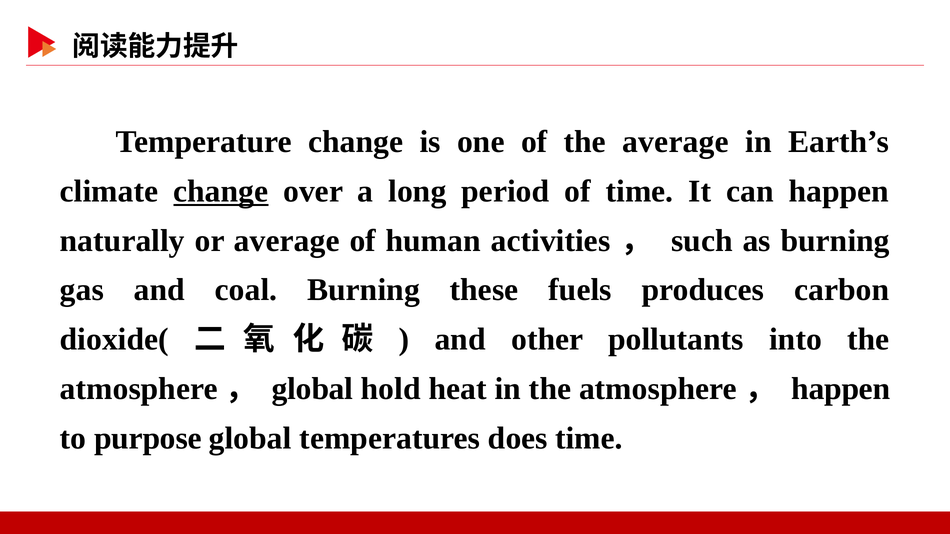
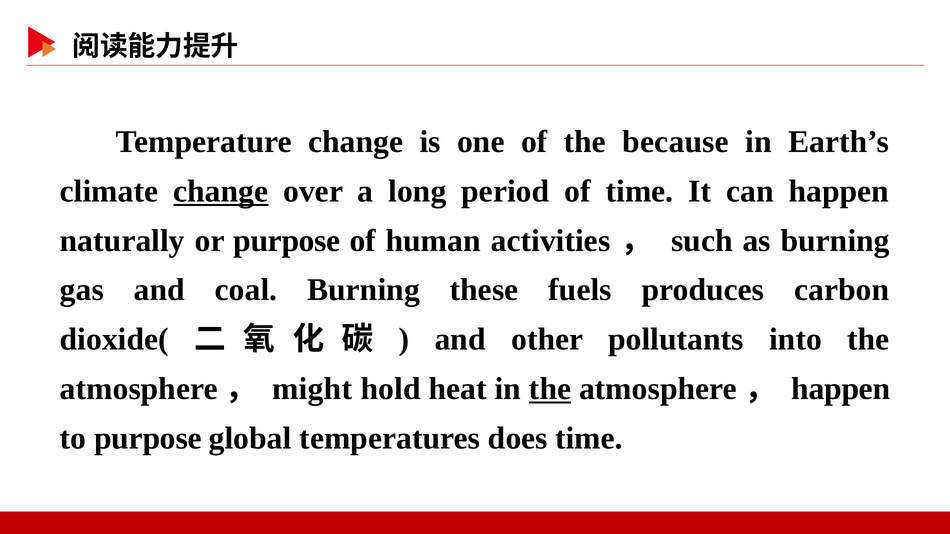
the average: average -> because (676, 142)
or average: average -> purpose (287, 241)
global: global -> might (312, 389)
the underline: none -> present (550, 389)
